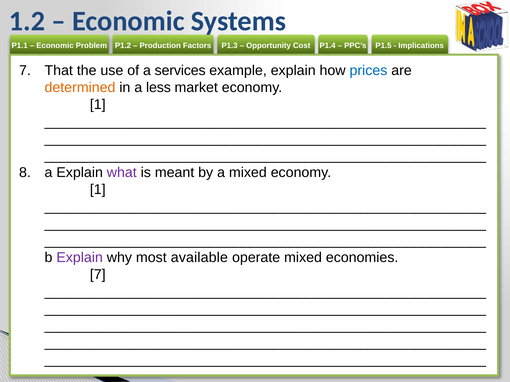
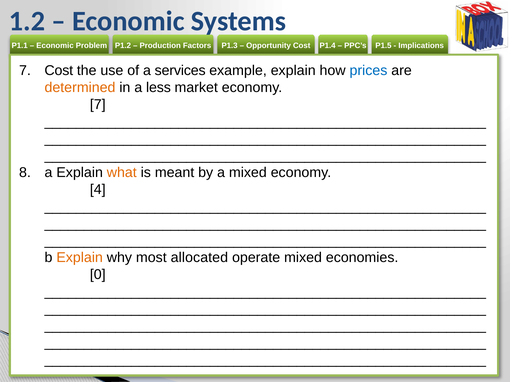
That: That -> Cost (59, 71)
1: 1 -> 7 (98, 105)
what colour: purple -> orange (122, 173)
1: 1 -> 4 (98, 190)
Explain colour: purple -> orange (80, 258)
available: available -> allocated (199, 258)
7: 7 -> 0 (98, 275)
